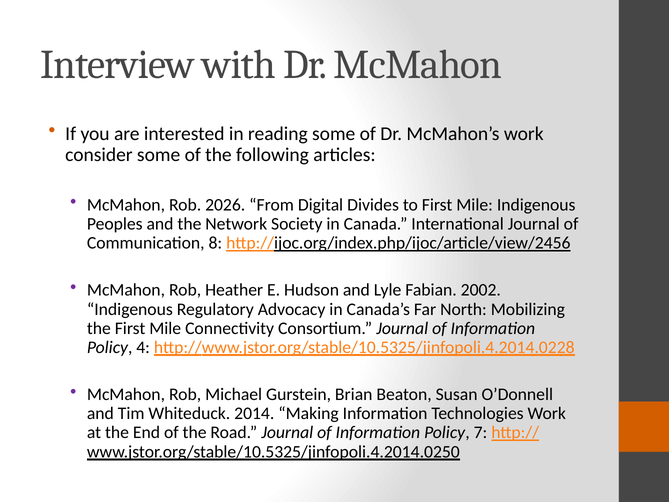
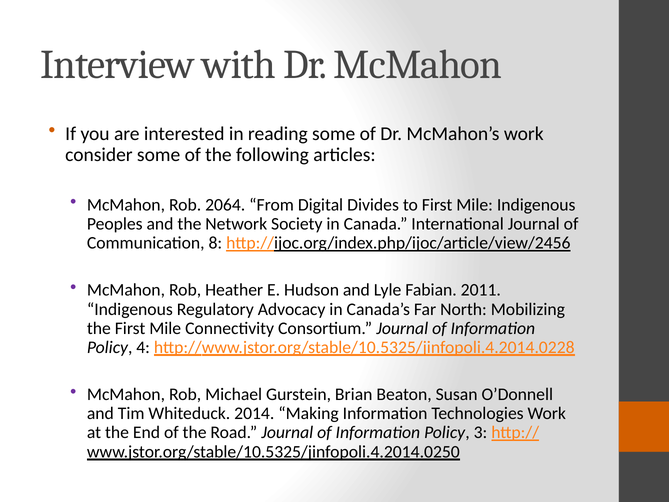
2026: 2026 -> 2064 (225, 205)
2002: 2002 -> 2011 (481, 290)
7: 7 -> 3 (480, 432)
